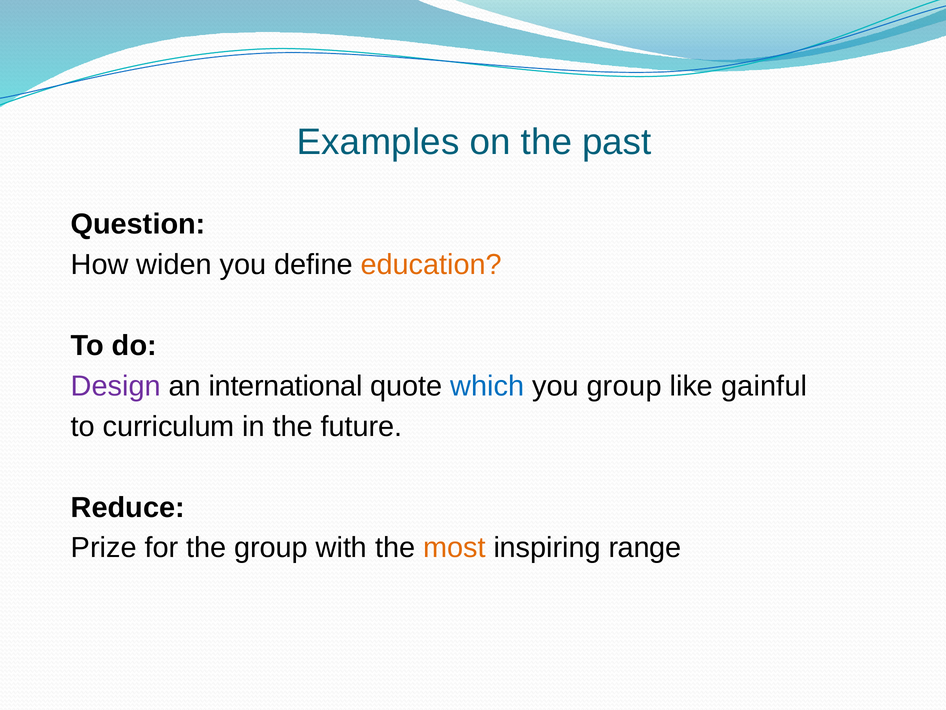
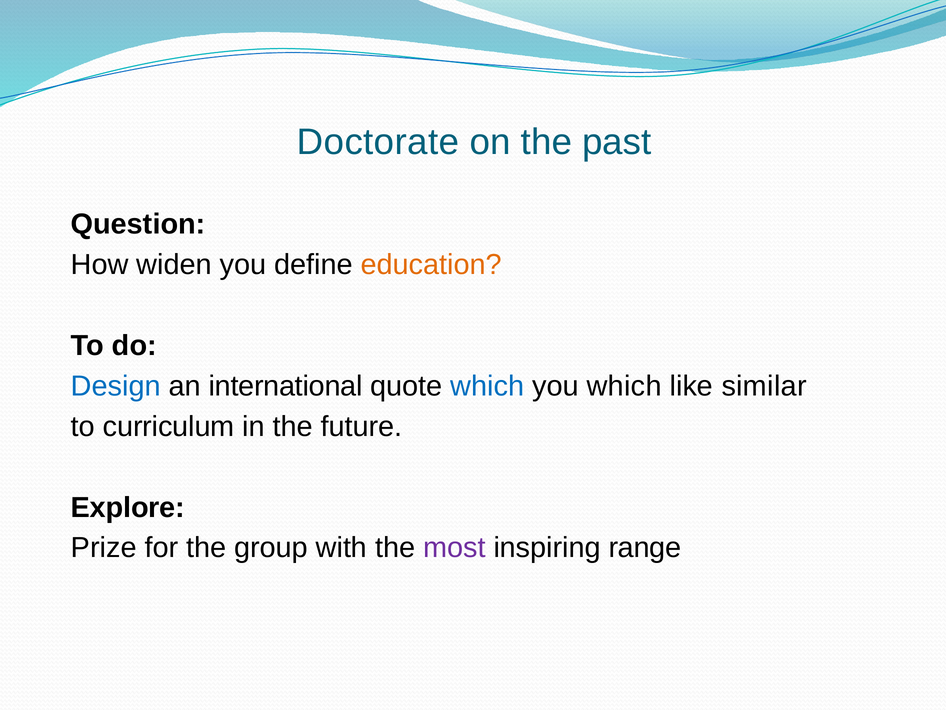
Examples: Examples -> Doctorate (378, 142)
Design colour: purple -> blue (116, 386)
you group: group -> which (624, 386)
gainful: gainful -> similar (764, 386)
Reduce: Reduce -> Explore (128, 507)
most colour: orange -> purple (454, 548)
